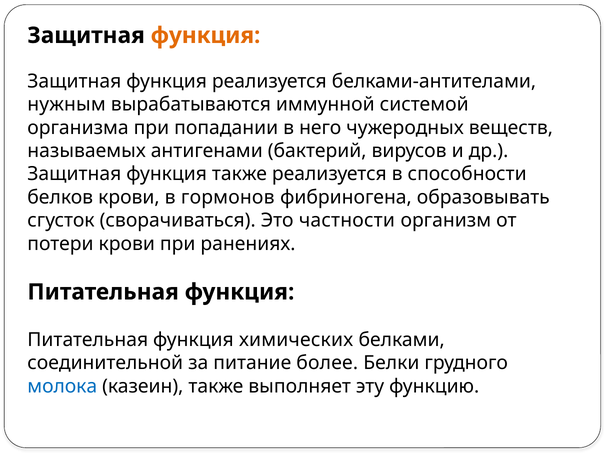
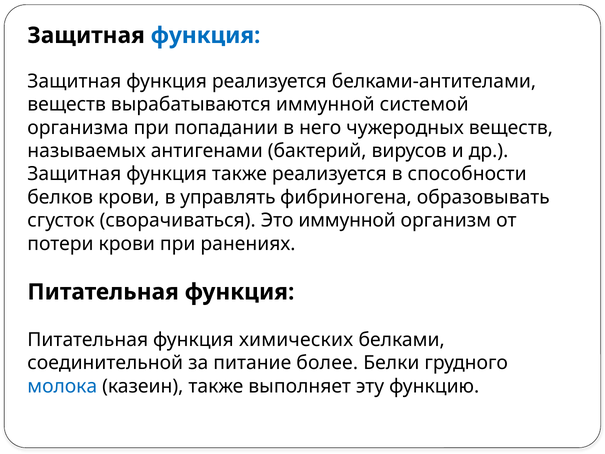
функция colour: orange -> blue (206, 35)
нужным: нужным -> веществ (67, 104)
гормонов: гормонов -> управлять (228, 197)
Это частности: частности -> иммунной (347, 220)
